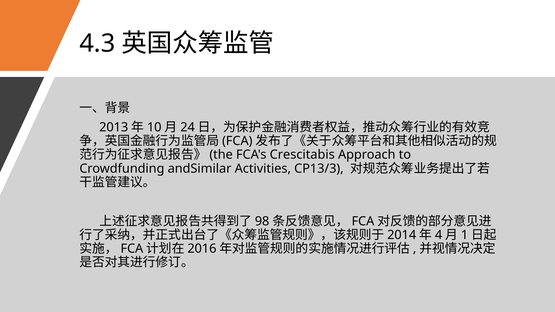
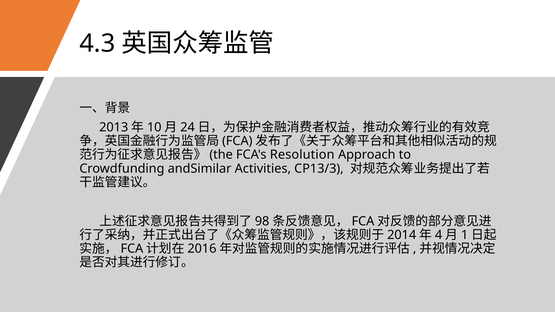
Crescitabis: Crescitabis -> Resolution (302, 155)
